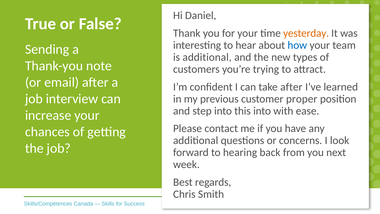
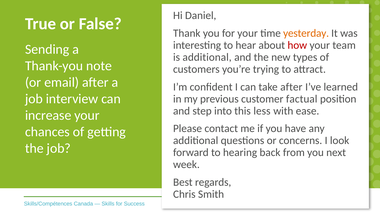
how colour: blue -> red (297, 45)
proper: proper -> factual (302, 99)
this into: into -> less (262, 111)
